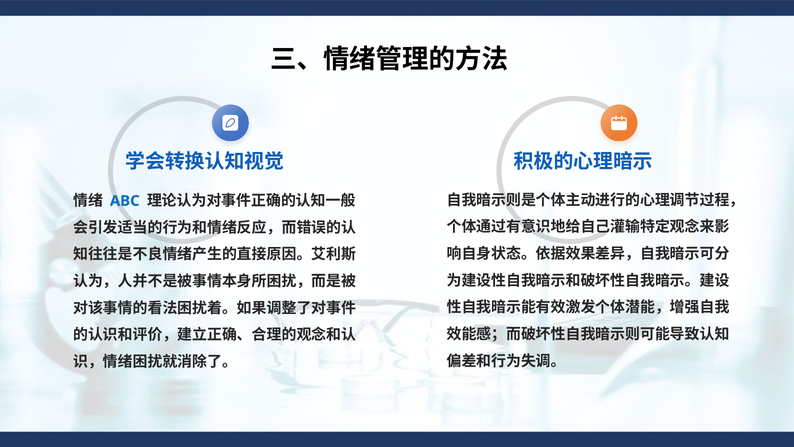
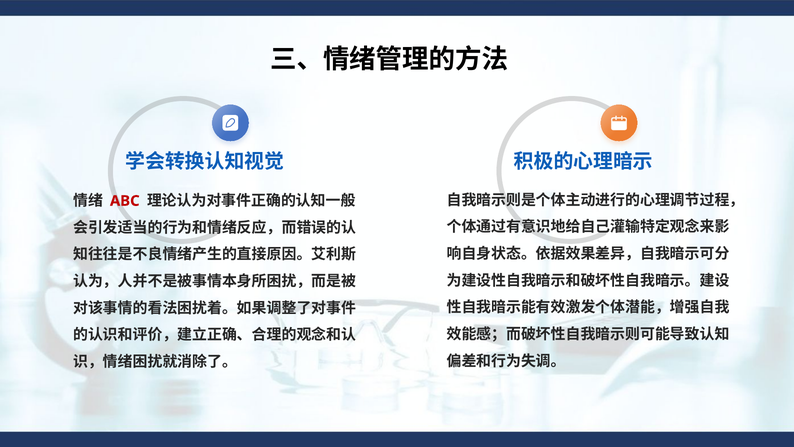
ABC colour: blue -> red (125, 201)
